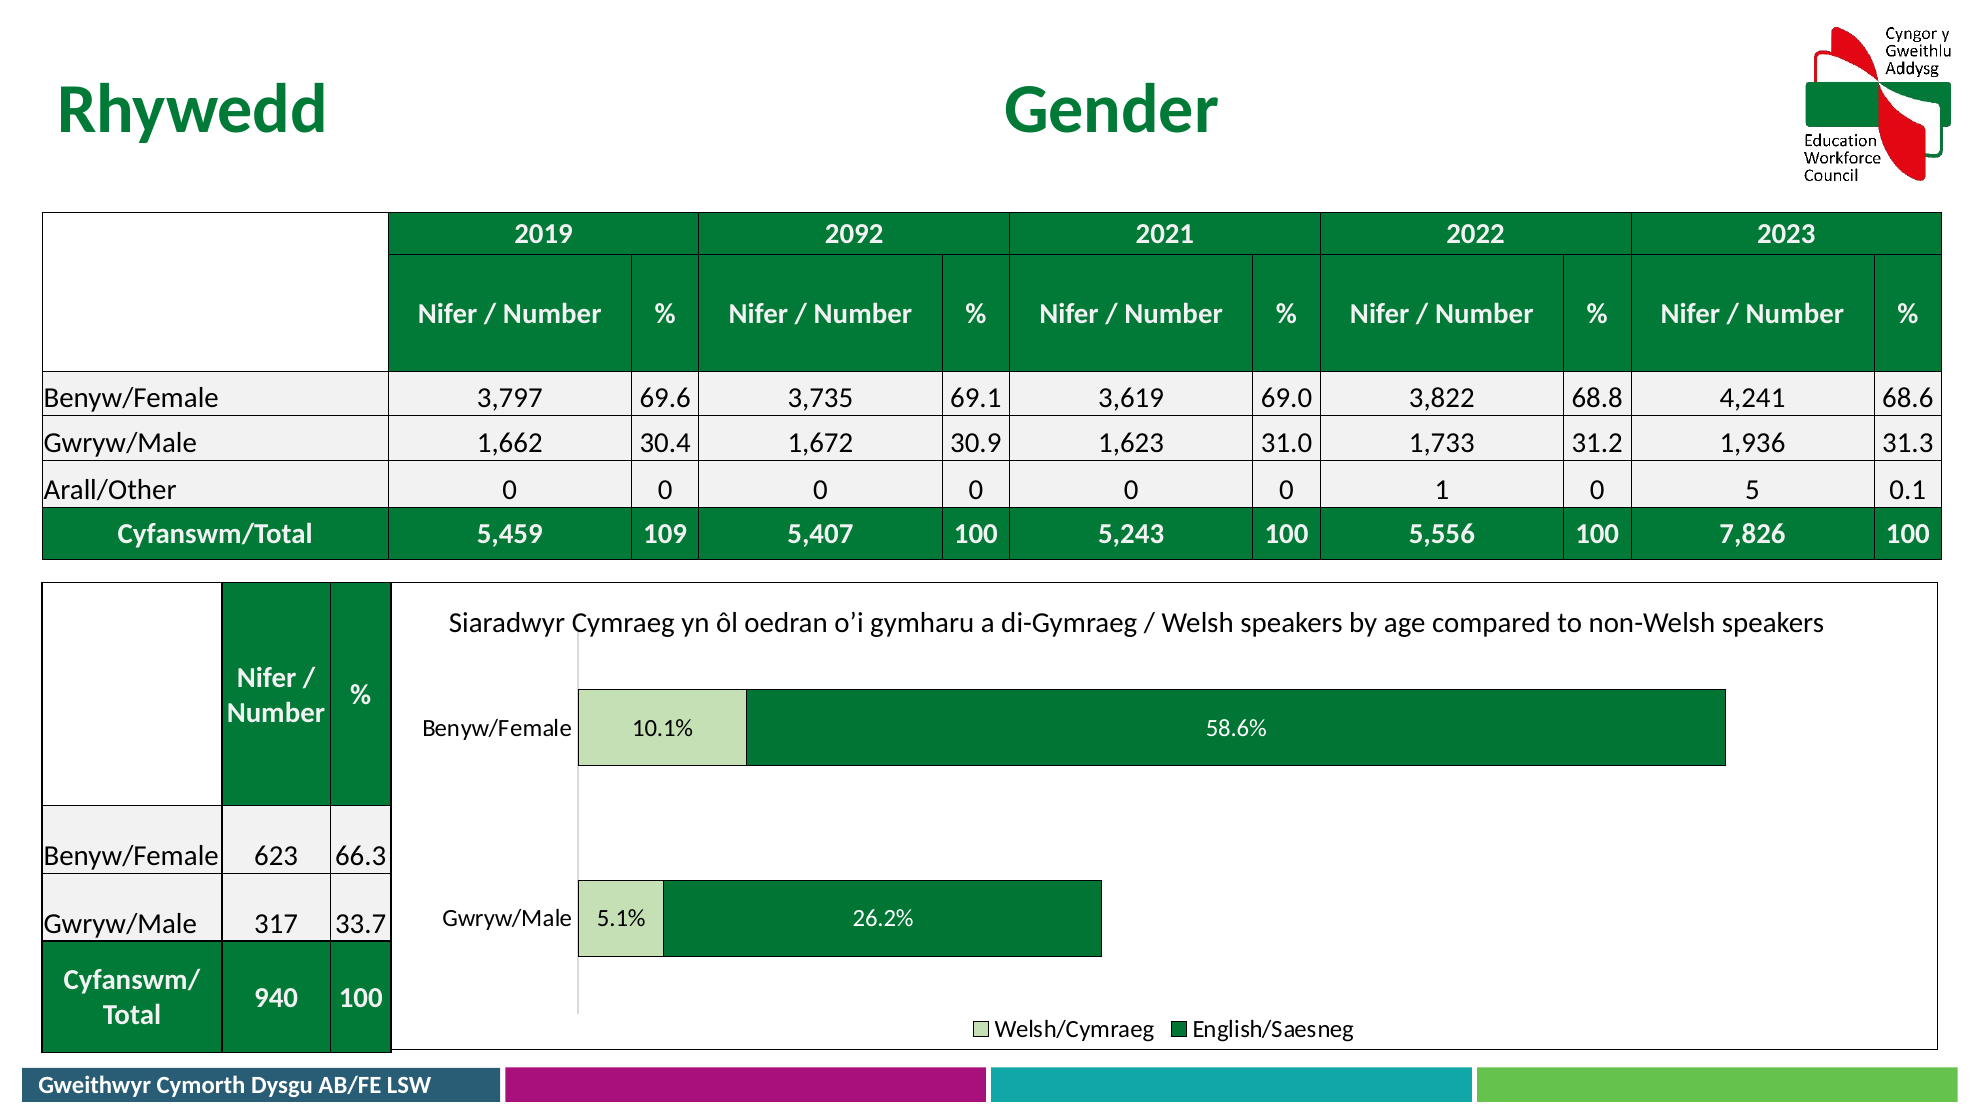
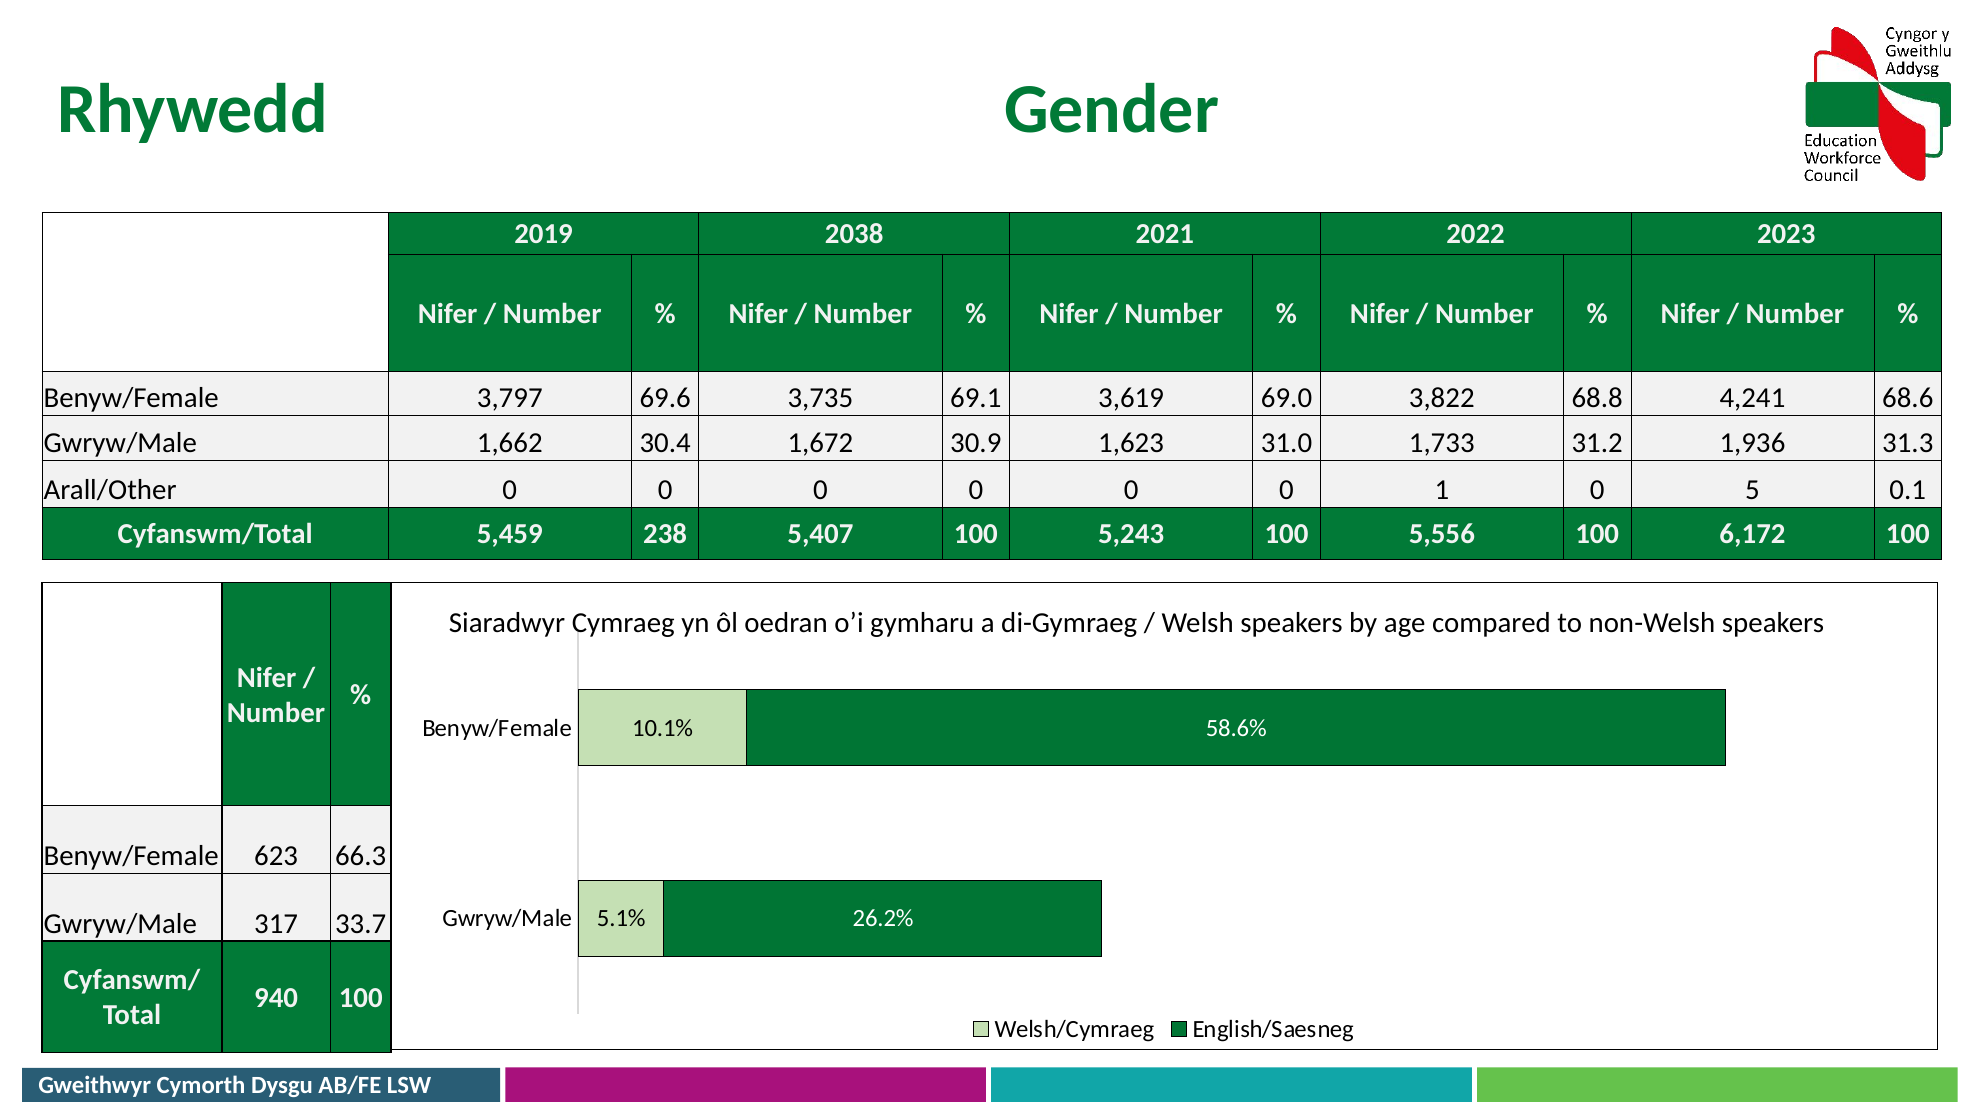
2092: 2092 -> 2038 (854, 234)
109: 109 -> 238 (665, 534)
7,826: 7,826 -> 6,172 (1753, 534)
